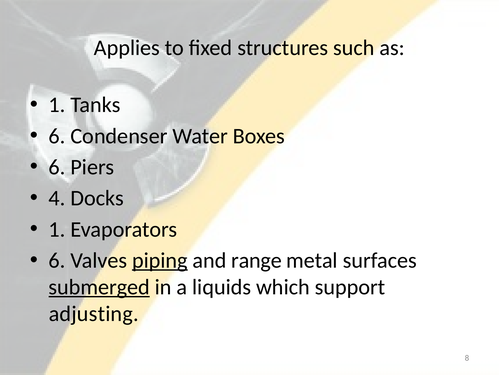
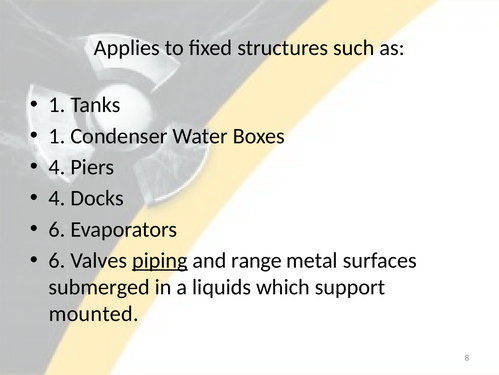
6: 6 -> 1 (57, 136)
6: 6 -> 4 (57, 167)
1: 1 -> 6 (57, 229)
submerged underline: present -> none (99, 287)
adjusting: adjusting -> mounted (94, 313)
